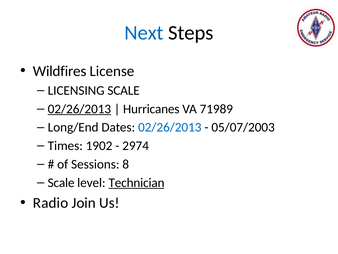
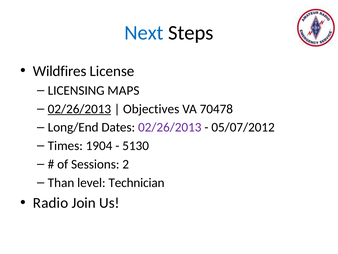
LICENSING SCALE: SCALE -> MAPS (123, 90)
Hurricanes: Hurricanes -> Objectives (151, 109)
71989: 71989 -> 70478 (216, 109)
02/26/2013 colour: blue -> purple (170, 127)
05/07/2003: 05/07/2003 -> 05/07/2012 (243, 127)
1902: 1902 -> 1904 (99, 146)
2974: 2974 -> 5130 (136, 146)
8: 8 -> 2 (126, 164)
Scale: Scale -> Than (61, 182)
Technician underline: present -> none (136, 182)
